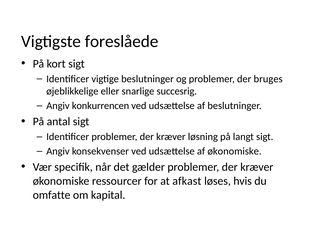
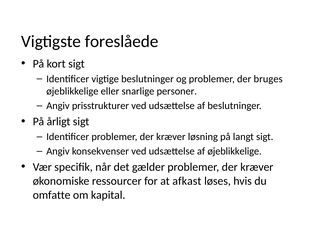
succesrig: succesrig -> personer (177, 91)
konkurrencen: konkurrencen -> prisstrukturer (100, 106)
antal: antal -> årligt (59, 121)
af økonomiske: økonomiske -> øjeblikkelige (235, 151)
